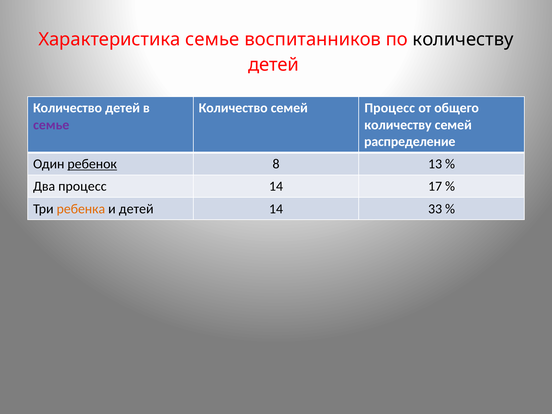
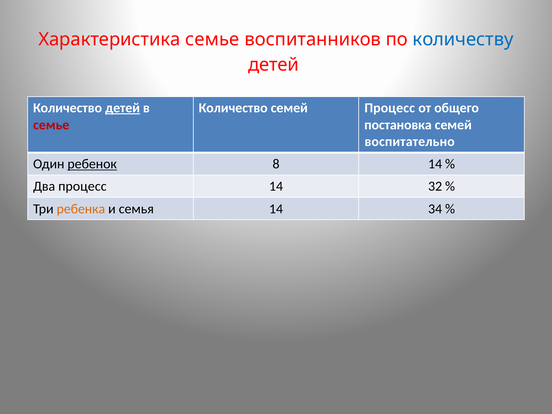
количеству colour: black -> blue (463, 40)
детей underline: none -> present (123, 108)
семье colour: purple -> red (51, 125)
количеству: количеству -> постановка (398, 125)
распределение: распределение -> воспитательно (410, 142)
8 13: 13 -> 14 (435, 164)
17: 17 -> 32 (435, 186)
и детей: детей -> семья (136, 209)
33: 33 -> 34 (435, 209)
